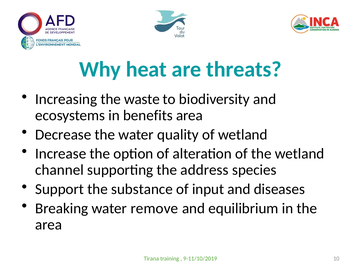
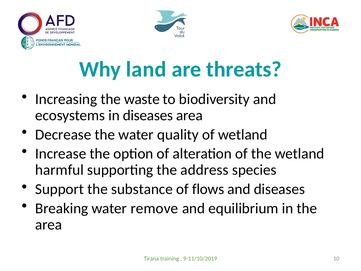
heat: heat -> land (146, 69)
in benefits: benefits -> diseases (148, 115)
channel: channel -> harmful (60, 170)
input: input -> flows (208, 189)
